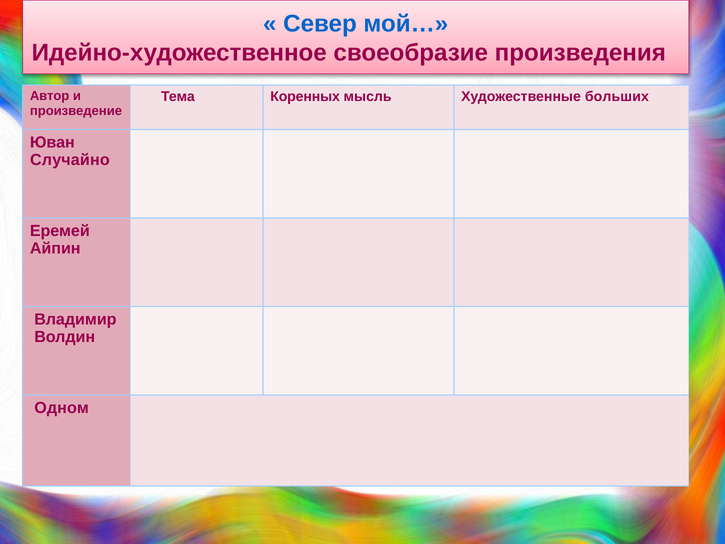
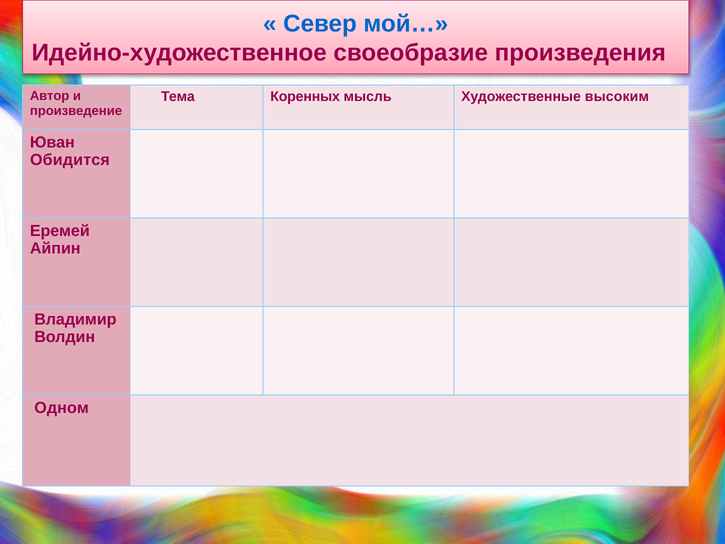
больших: больших -> высоким (617, 97)
Случайно: Случайно -> Обидится (70, 160)
